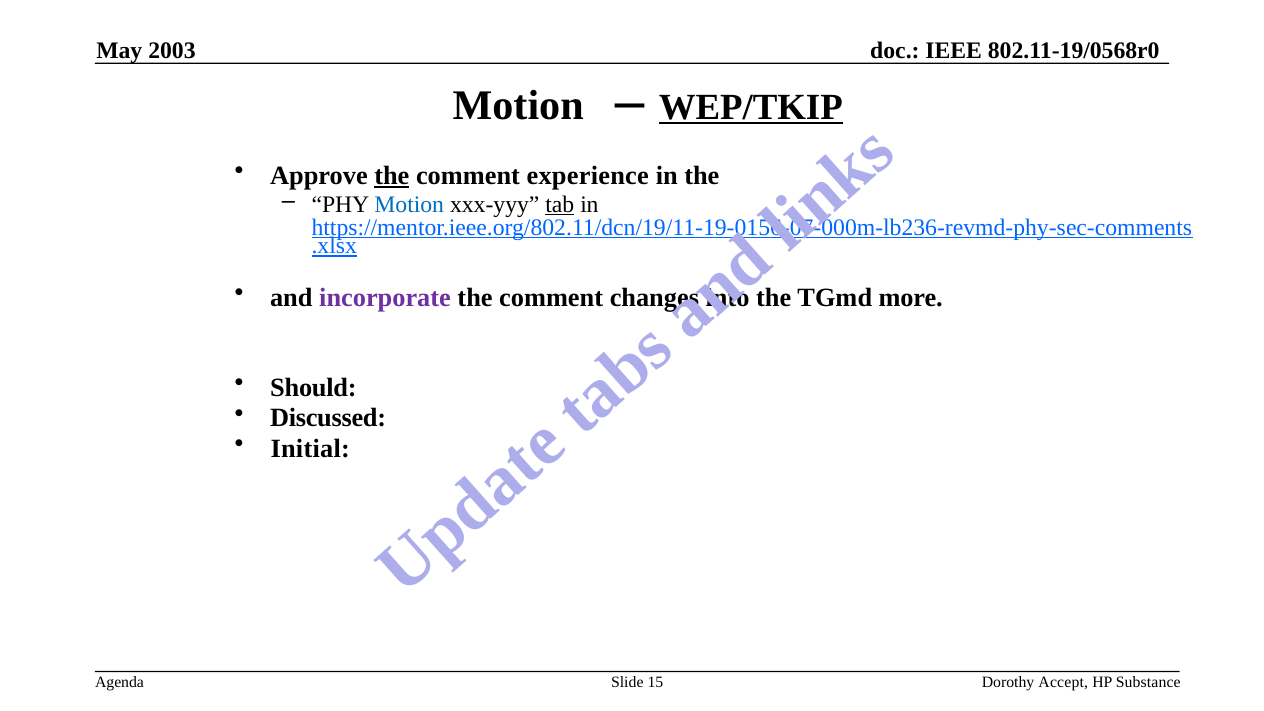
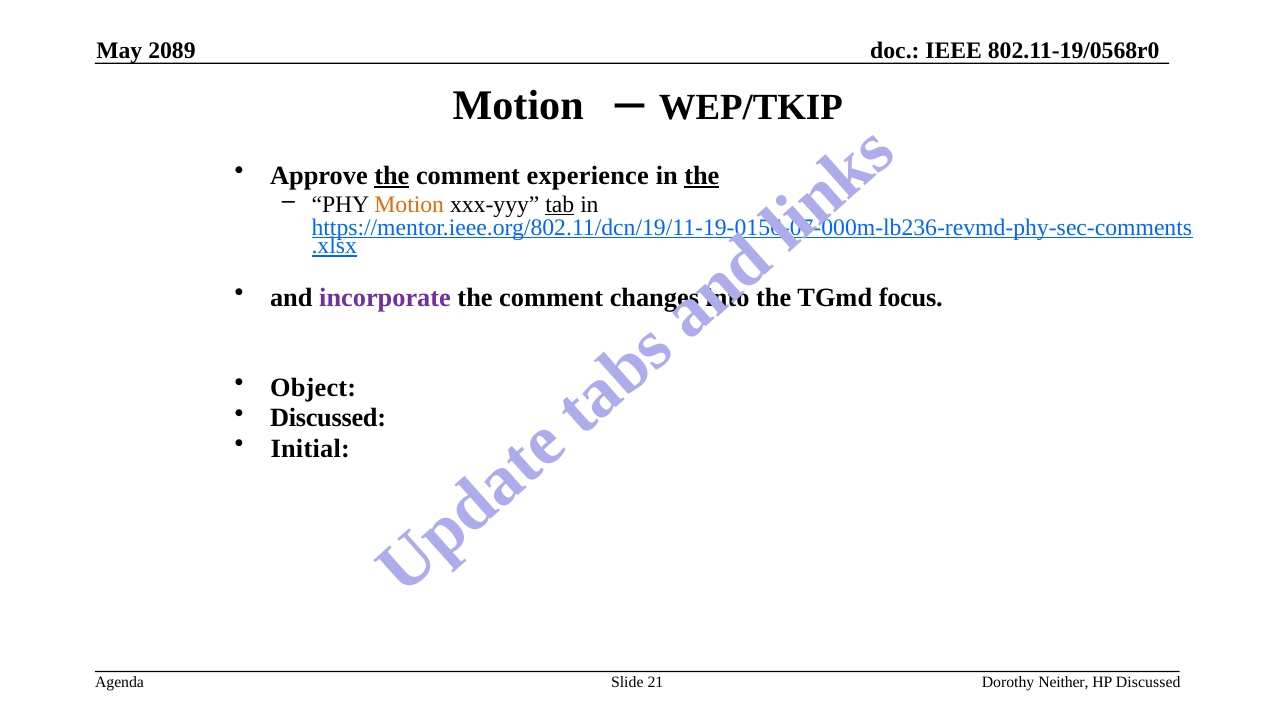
2003: 2003 -> 2089 (172, 51)
WEP/TKIP underline: present -> none (751, 107)
the underline: none -> present (702, 176)
Motion colour: blue -> orange (409, 204)
more: more -> focus (911, 297)
Should: Should -> Object (313, 388)
15: 15 -> 21 (655, 682)
Accept: Accept -> Neither (1063, 682)
HP Substance: Substance -> Discussed (1148, 682)
